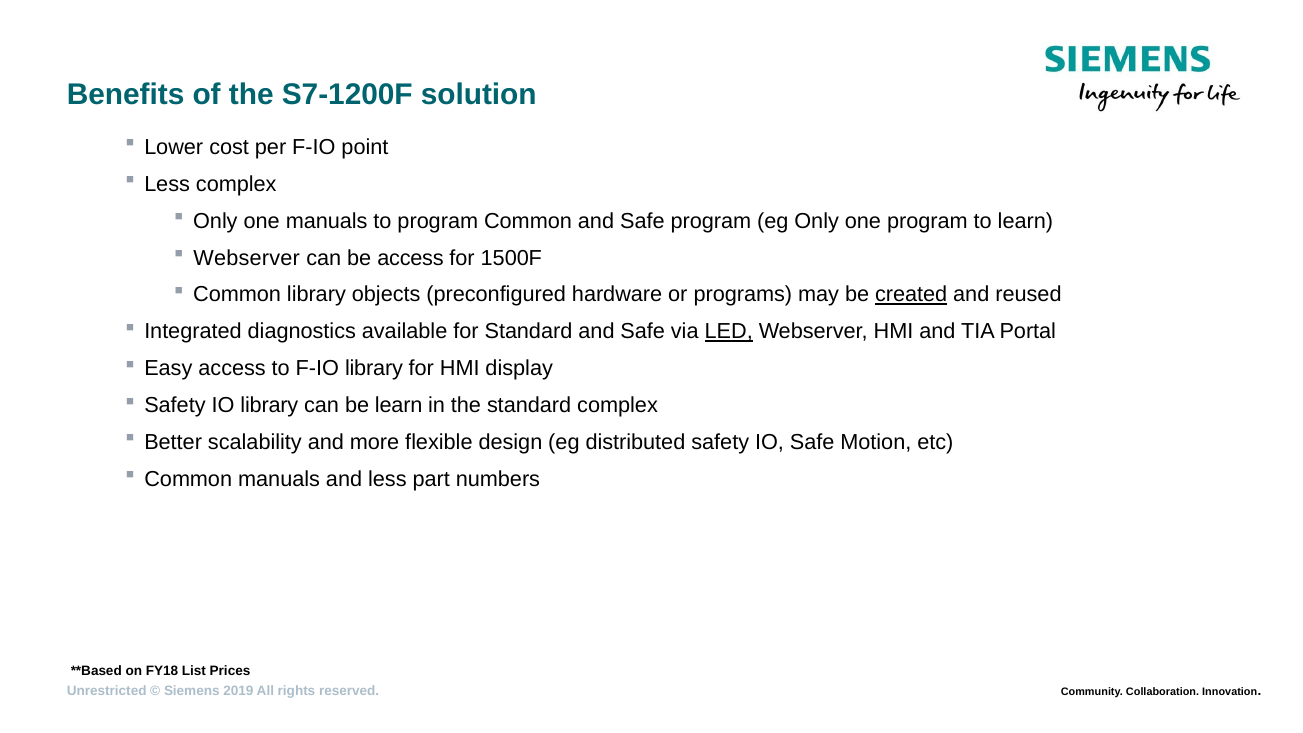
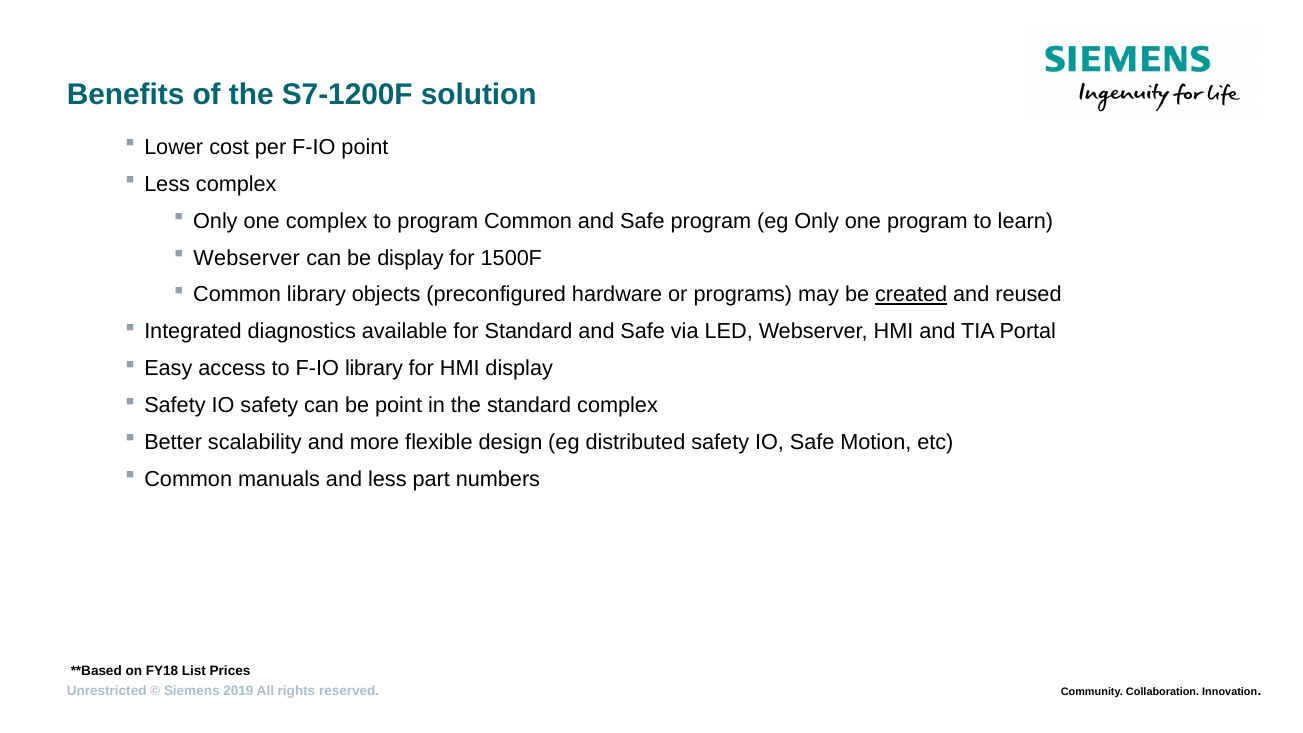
one manuals: manuals -> complex (327, 221)
be access: access -> display (410, 258)
LED underline: present -> none (729, 332)
IO library: library -> safety (269, 405)
be learn: learn -> point (399, 405)
